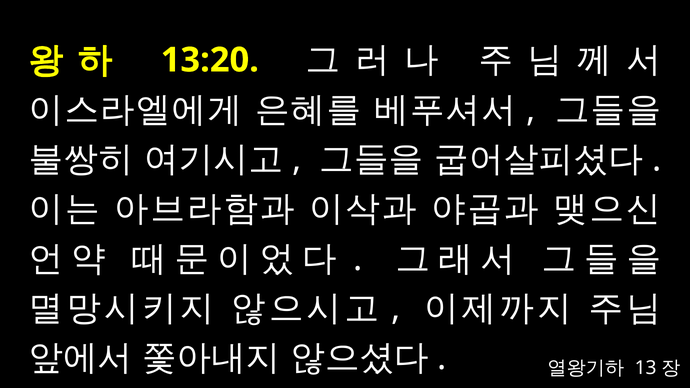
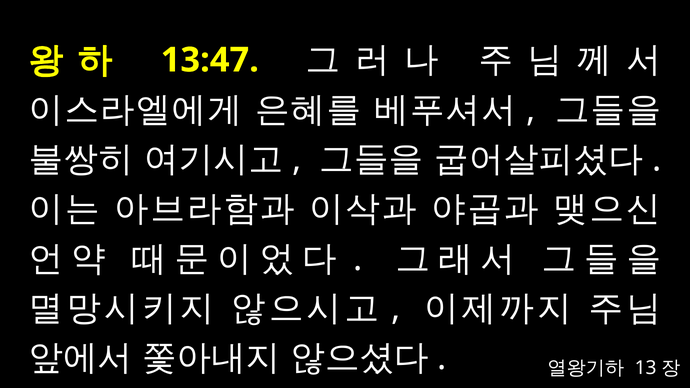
13:20: 13:20 -> 13:47 (210, 60)
